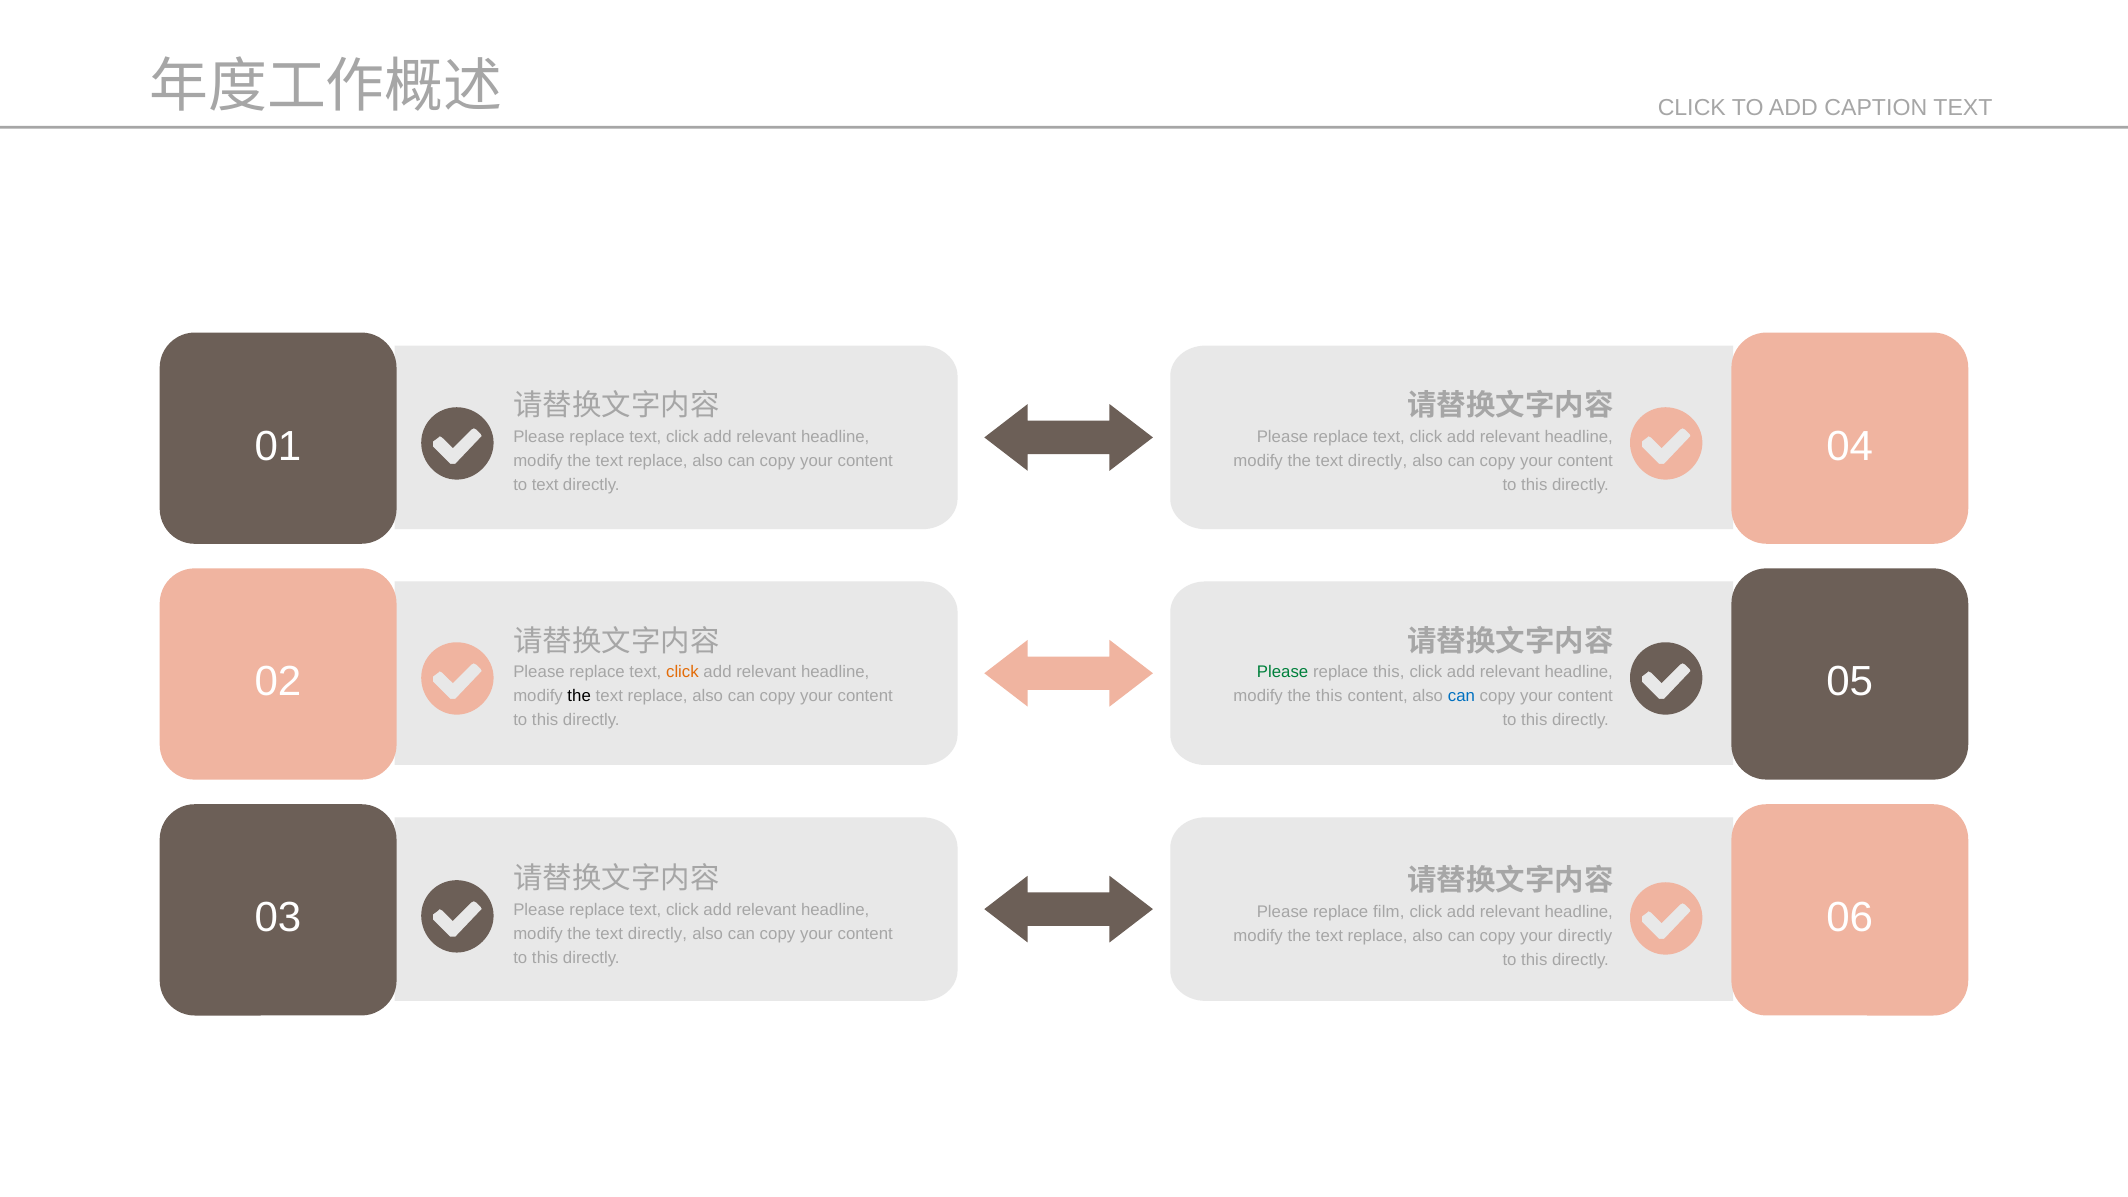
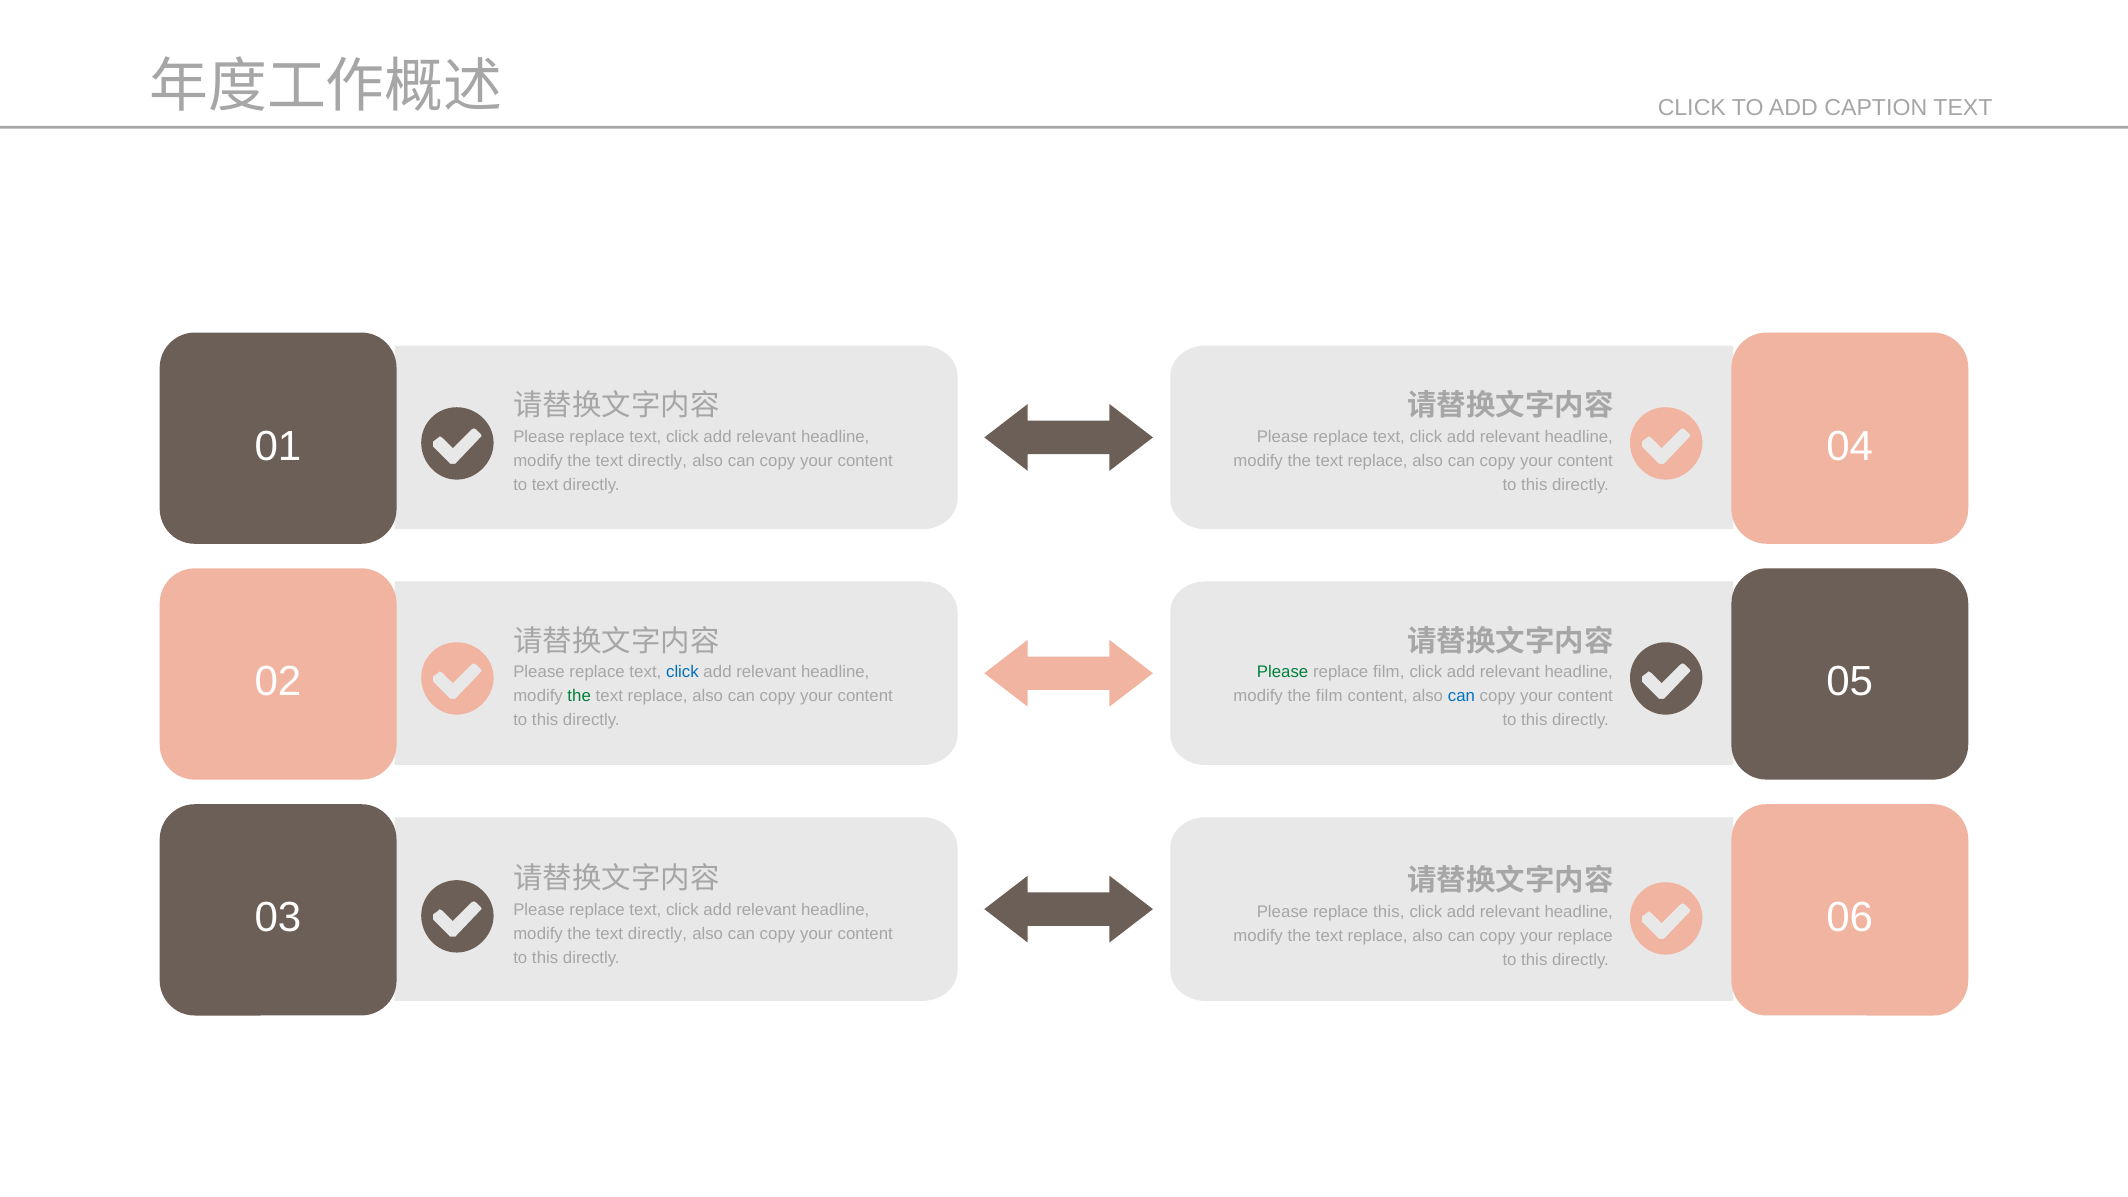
replace: replace -> directly (658, 461)
directly: directly -> replace (1378, 461)
click colour: orange -> blue (682, 672)
replace this: this -> film (1389, 672)
the colour: black -> green (579, 696)
the this: this -> film (1329, 696)
replace film: film -> this (1389, 912)
your directly: directly -> replace (1585, 936)
